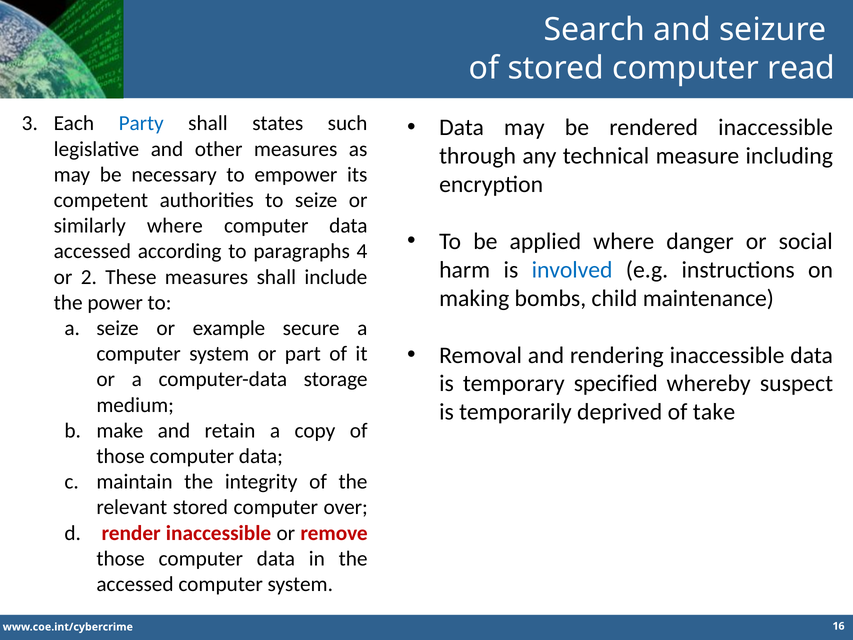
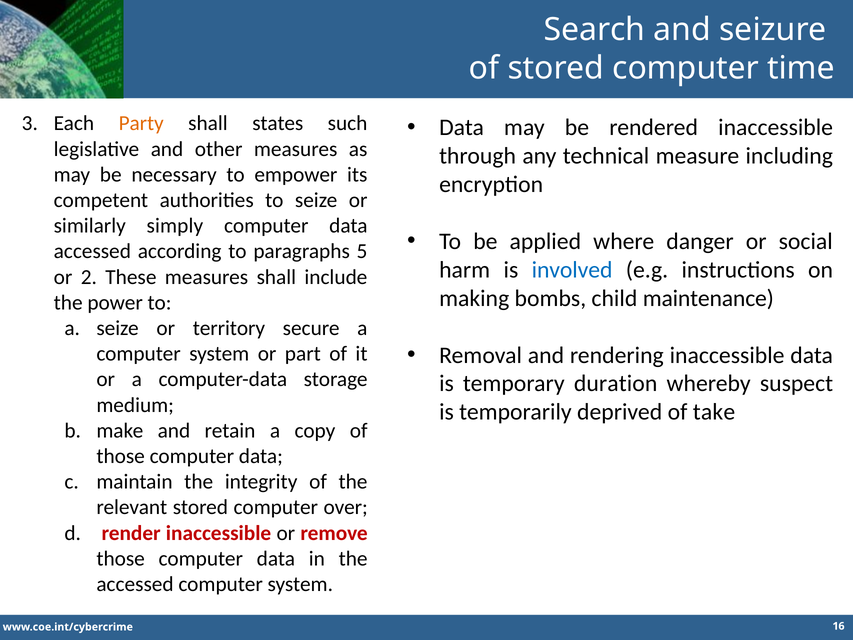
read: read -> time (801, 68)
Party colour: blue -> orange (141, 123)
similarly where: where -> simply (175, 226)
4: 4 -> 5 (362, 251)
example: example -> territory (229, 328)
specified: specified -> duration (616, 383)
